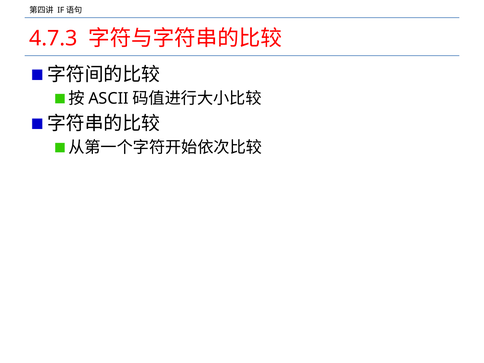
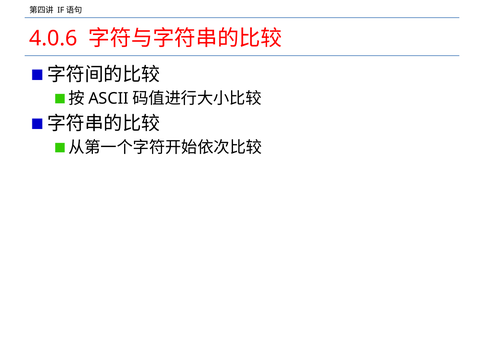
4.7.3: 4.7.3 -> 4.0.6 (53, 38)
